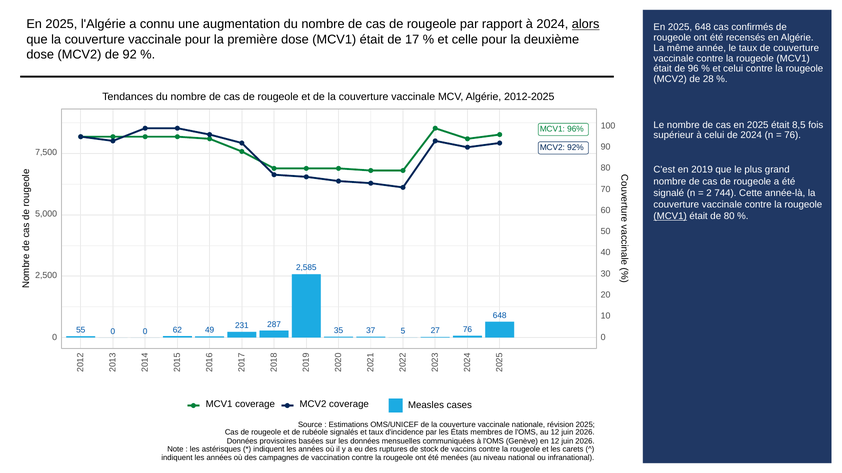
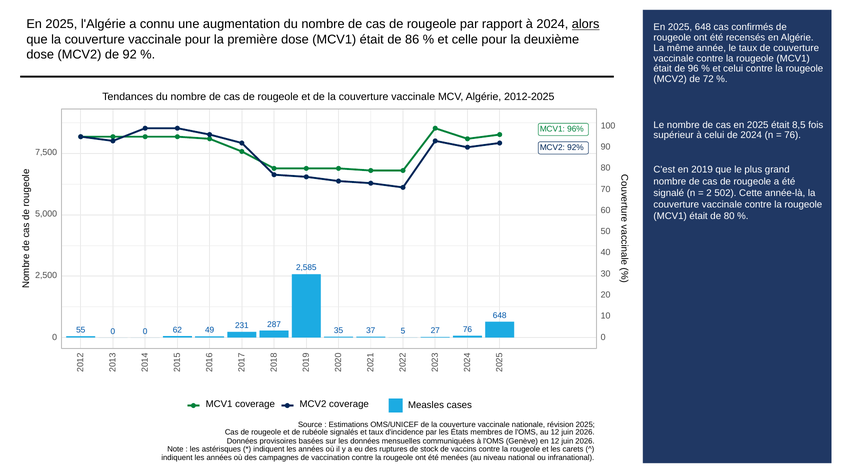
17: 17 -> 86 (412, 40)
28: 28 -> 72 (708, 79)
744: 744 -> 502 (725, 193)
MCV1 underline: present -> none (670, 216)
